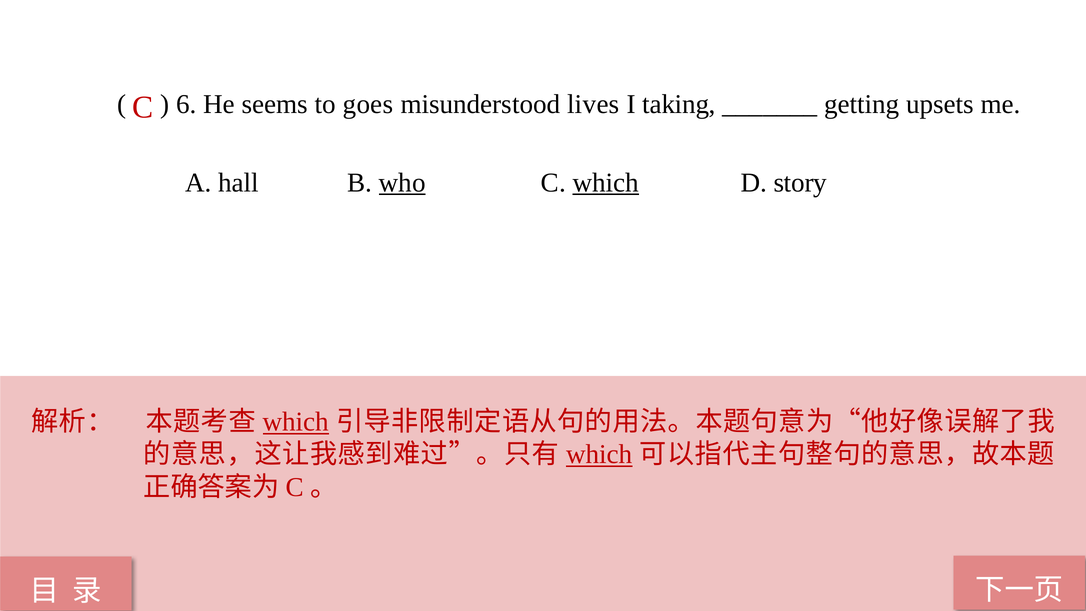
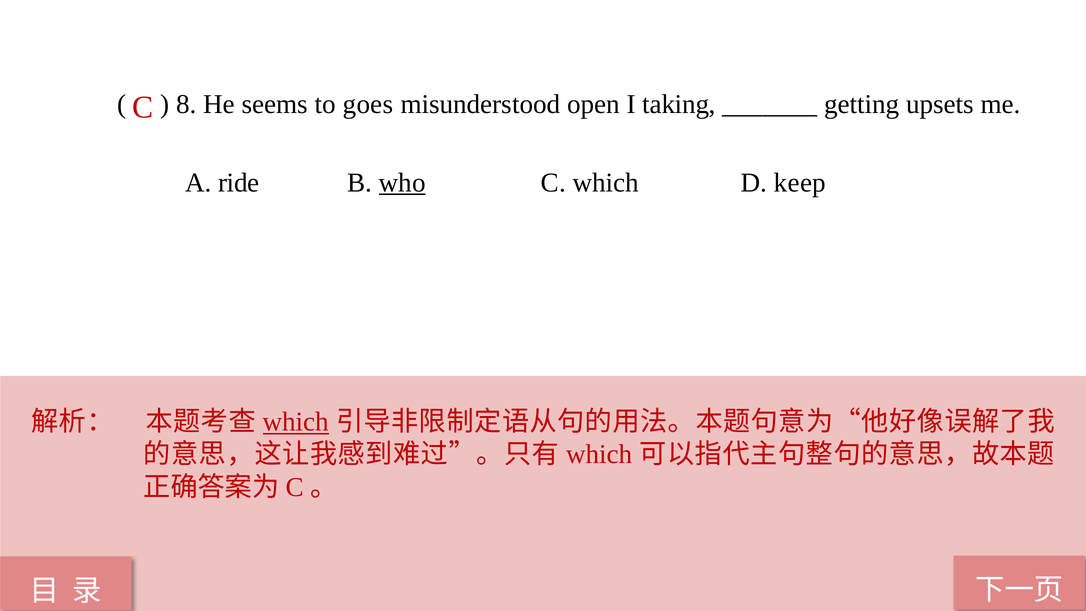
6: 6 -> 8 (186, 104)
lives: lives -> open (594, 104)
hall: hall -> ride (239, 183)
which underline: present -> none (606, 183)
story: story -> keep (800, 183)
which underline: present -> none (599, 454)
